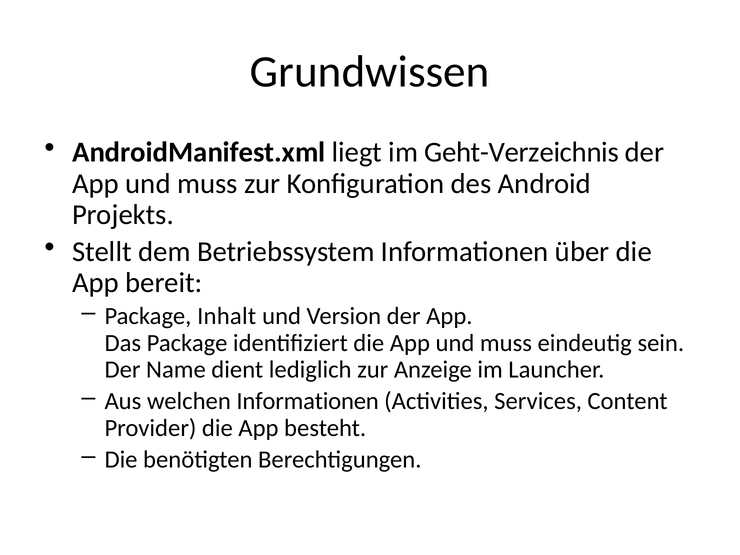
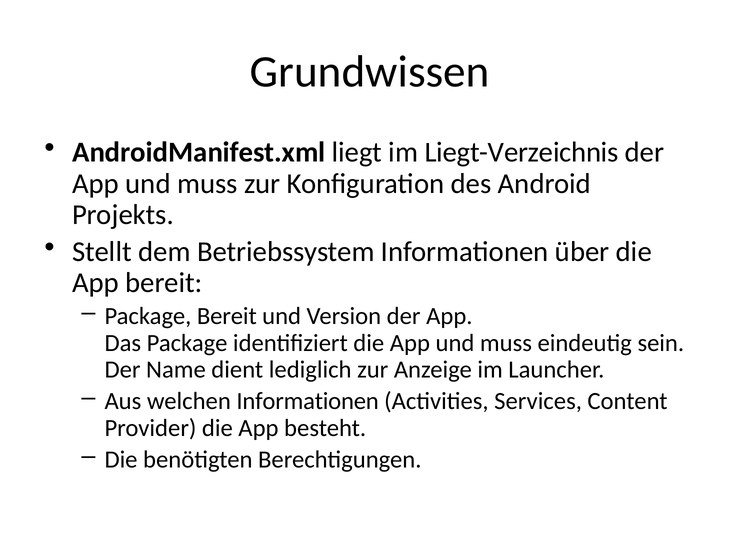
Geht-Verzeichnis: Geht-Verzeichnis -> Liegt-Verzeichnis (522, 152)
Package Inhalt: Inhalt -> Bereit (227, 316)
